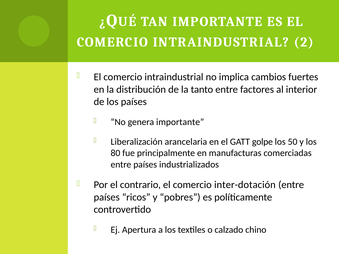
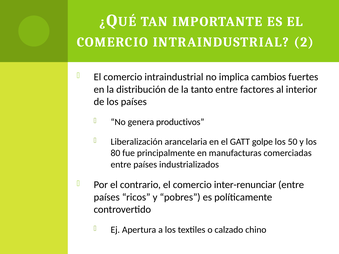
genera importante: importante -> productivos (180, 122)
inter-dotación: inter-dotación -> inter-renunciar (245, 185)
